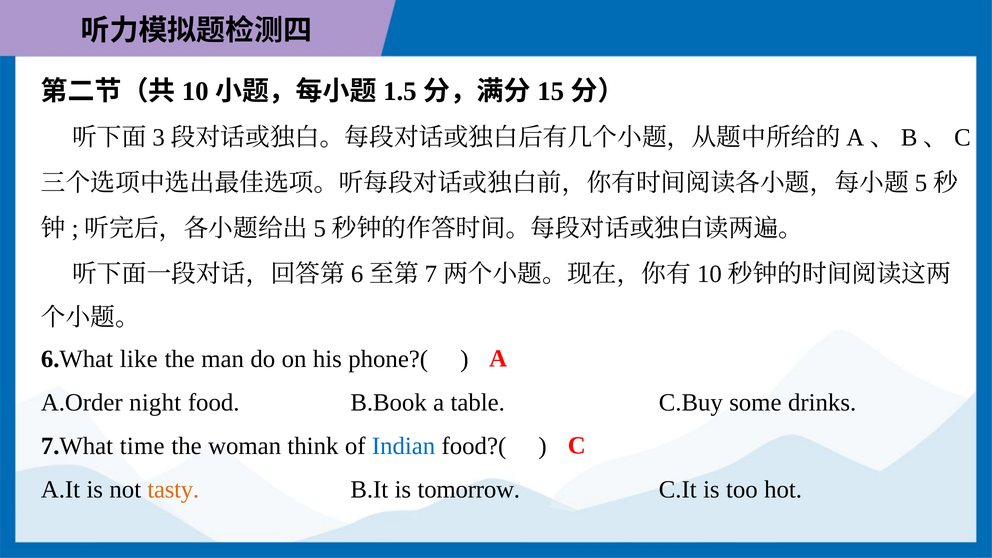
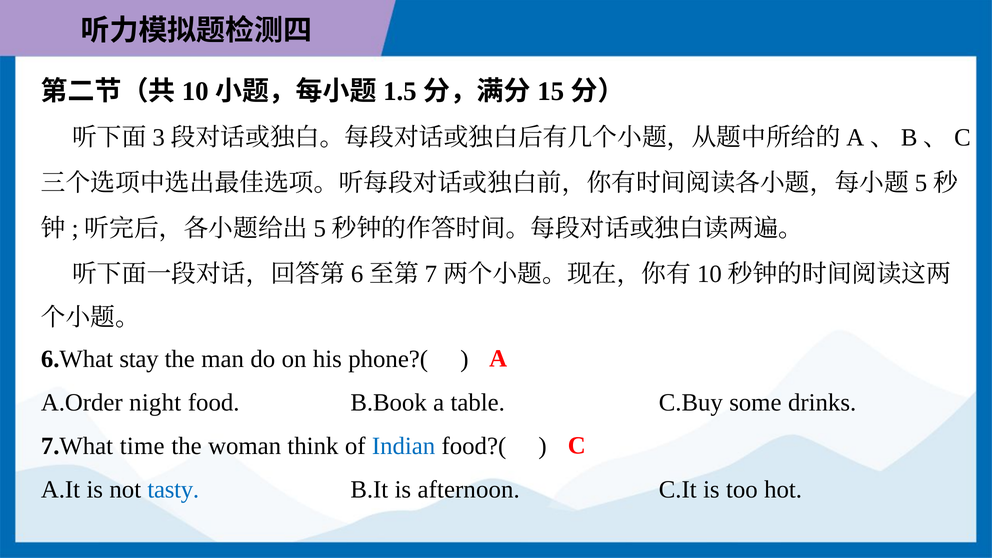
like: like -> stay (139, 359)
tasty colour: orange -> blue (173, 490)
tomorrow: tomorrow -> afternoon (469, 490)
